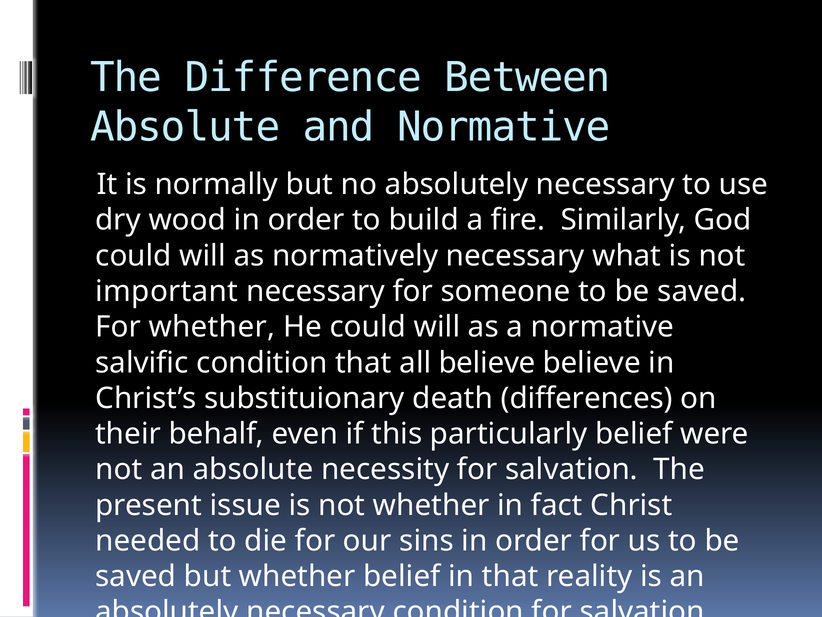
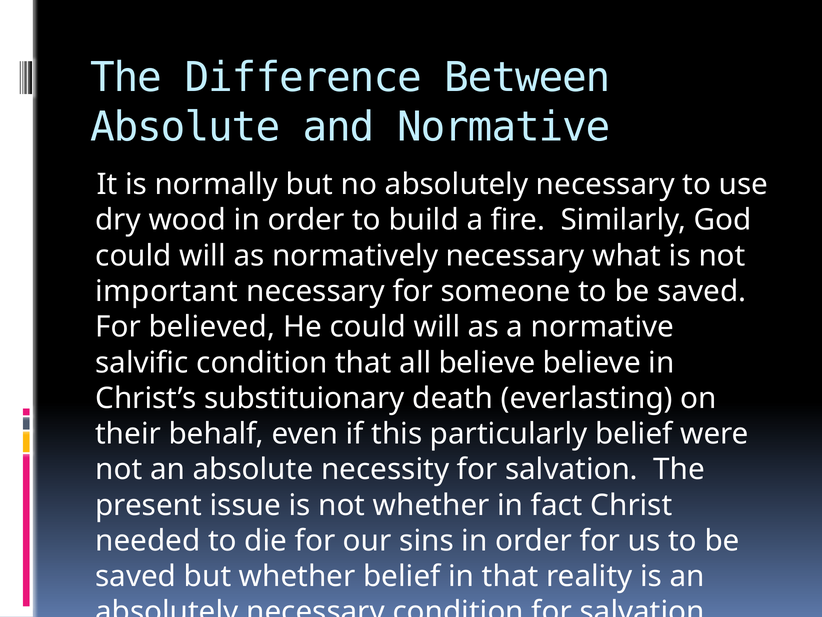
For whether: whether -> believed (212, 327)
differences: differences -> everlasting (587, 398)
